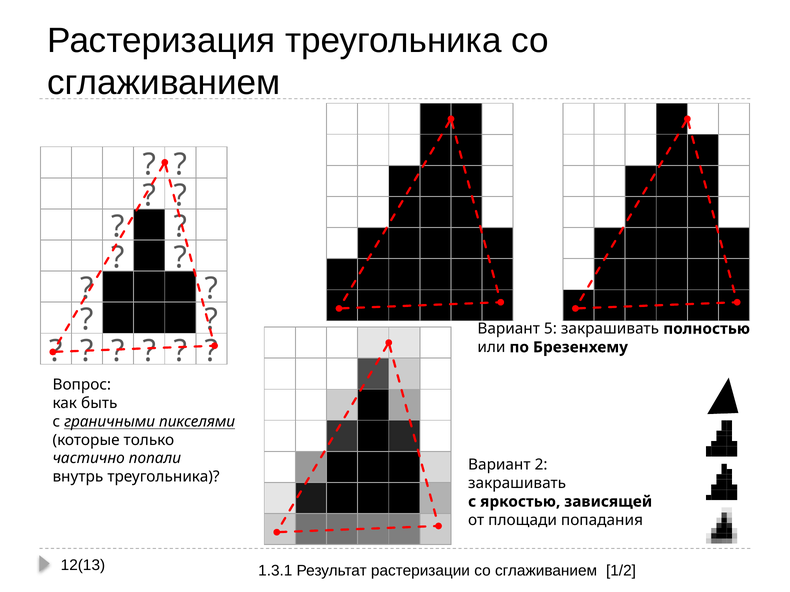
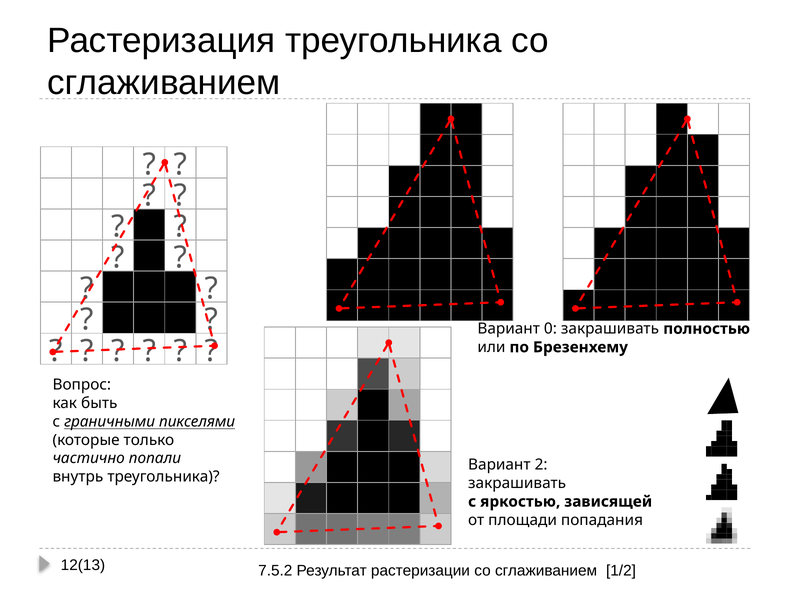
5: 5 -> 0 (550, 329)
1.3.1: 1.3.1 -> 7.5.2 (275, 571)
